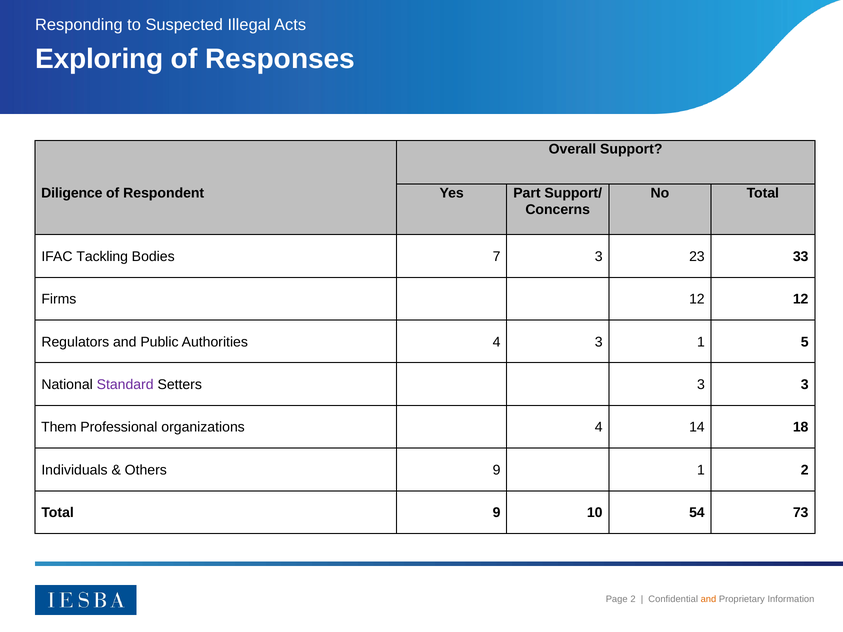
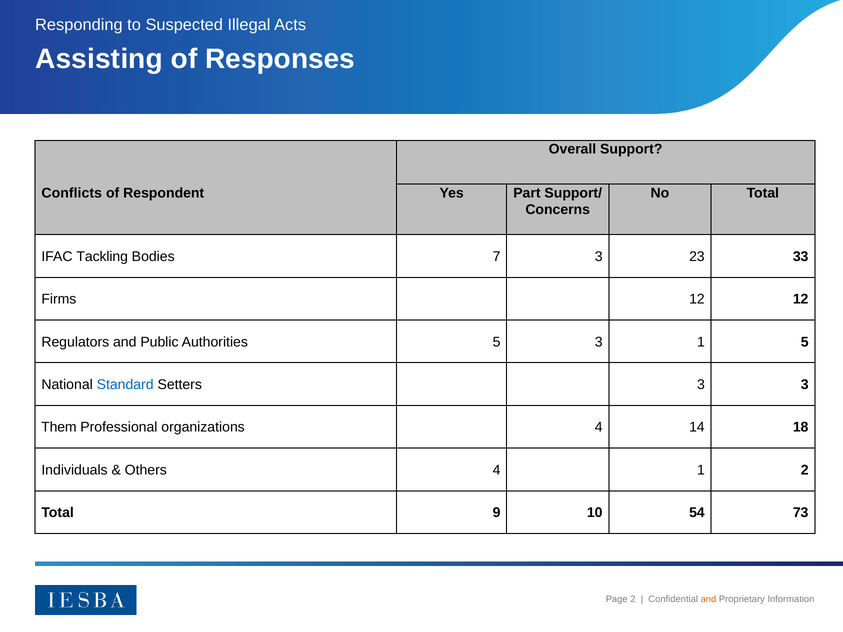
Exploring: Exploring -> Assisting (99, 59)
Diligence: Diligence -> Conflicts (72, 193)
Authorities 4: 4 -> 5 (497, 342)
Standard colour: purple -> blue (125, 385)
Others 9: 9 -> 4 (497, 470)
